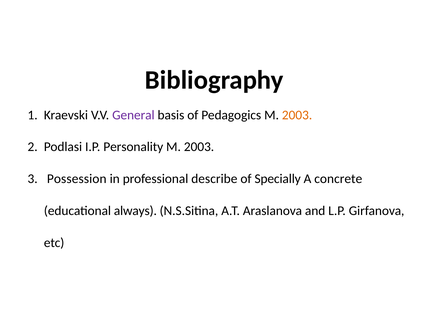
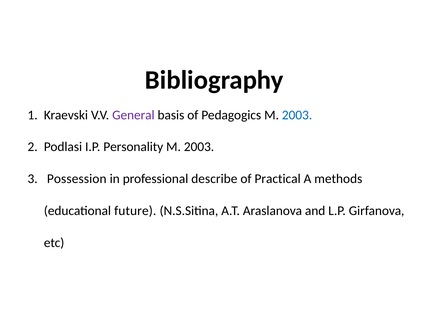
2003 colour: orange -> blue (297, 115)
Specially: Specially -> Practical (278, 179)
concrete: concrete -> methods (338, 179)
always: always -> future (135, 211)
